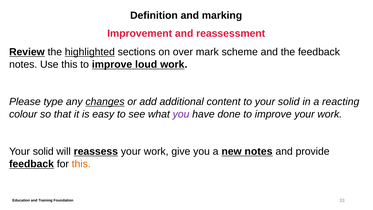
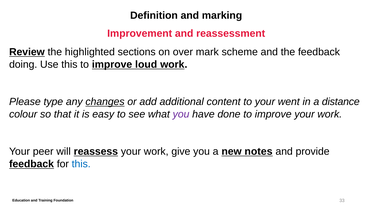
highlighted underline: present -> none (90, 52)
notes: notes -> doing (23, 64)
to your solid: solid -> went (289, 102)
reacting: reacting -> distance (341, 102)
solid: solid -> peer (43, 151)
this colour: orange -> blue (81, 164)
